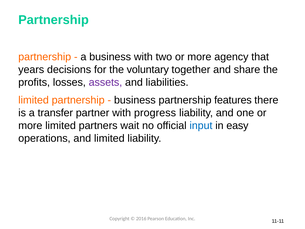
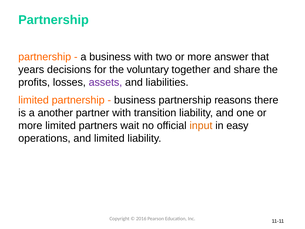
agency: agency -> answer (231, 57)
features: features -> reasons (233, 100)
transfer: transfer -> another (55, 113)
progress: progress -> transition (155, 113)
input colour: blue -> orange (201, 125)
